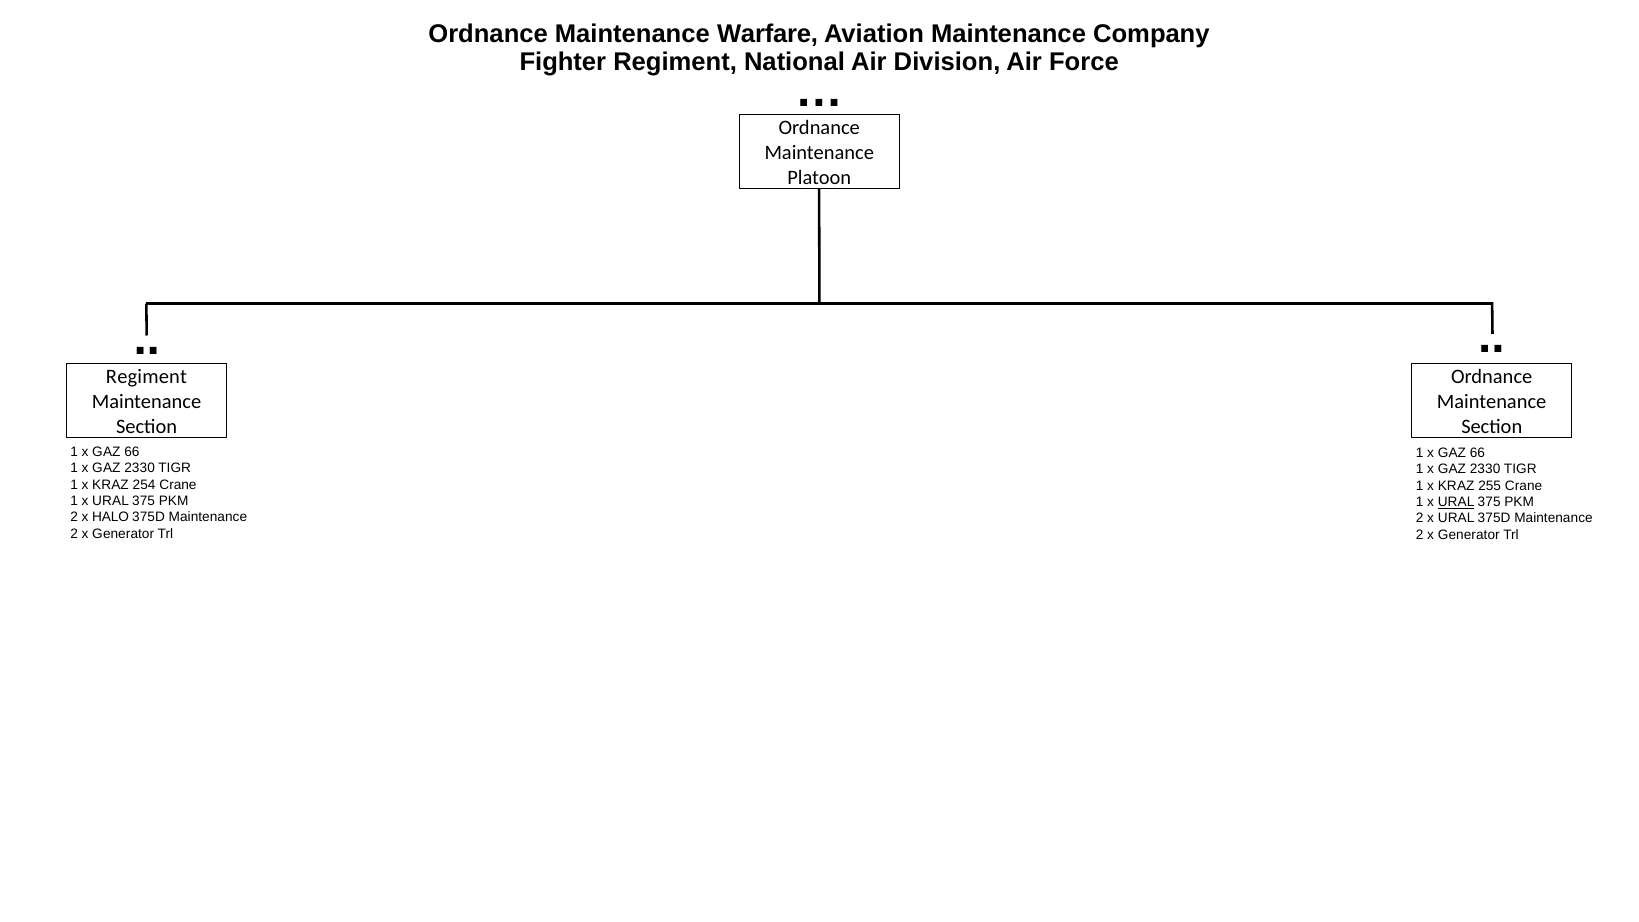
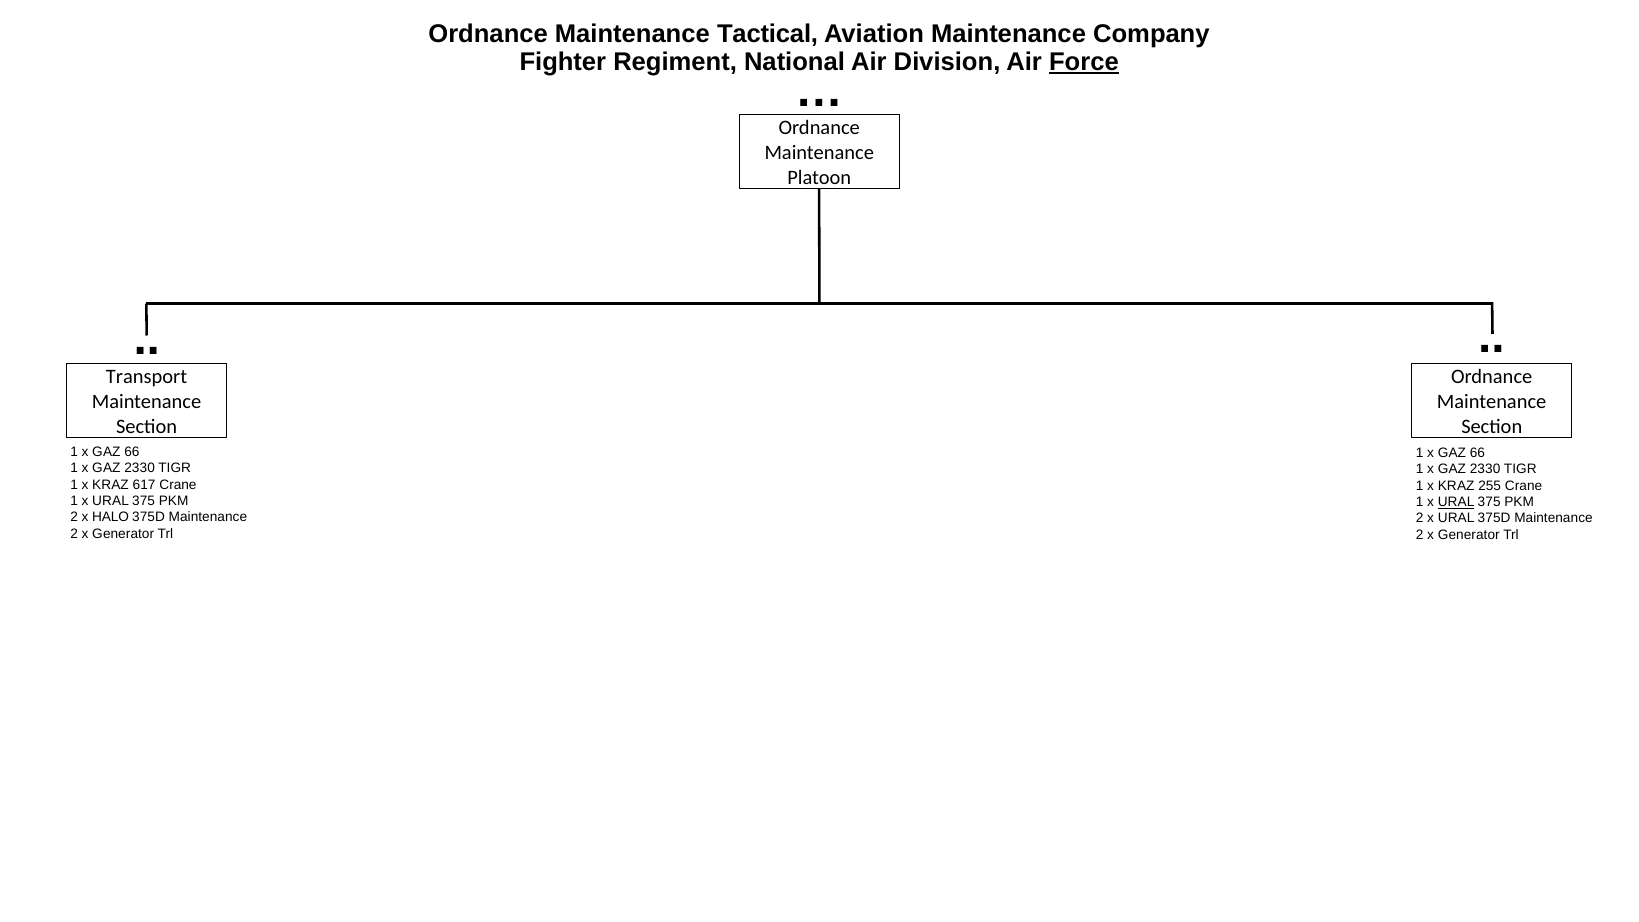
Warfare: Warfare -> Tactical (768, 34)
Force underline: none -> present (1084, 62)
Regiment: Regiment -> Transport (147, 377)
254: 254 -> 617 (144, 485)
